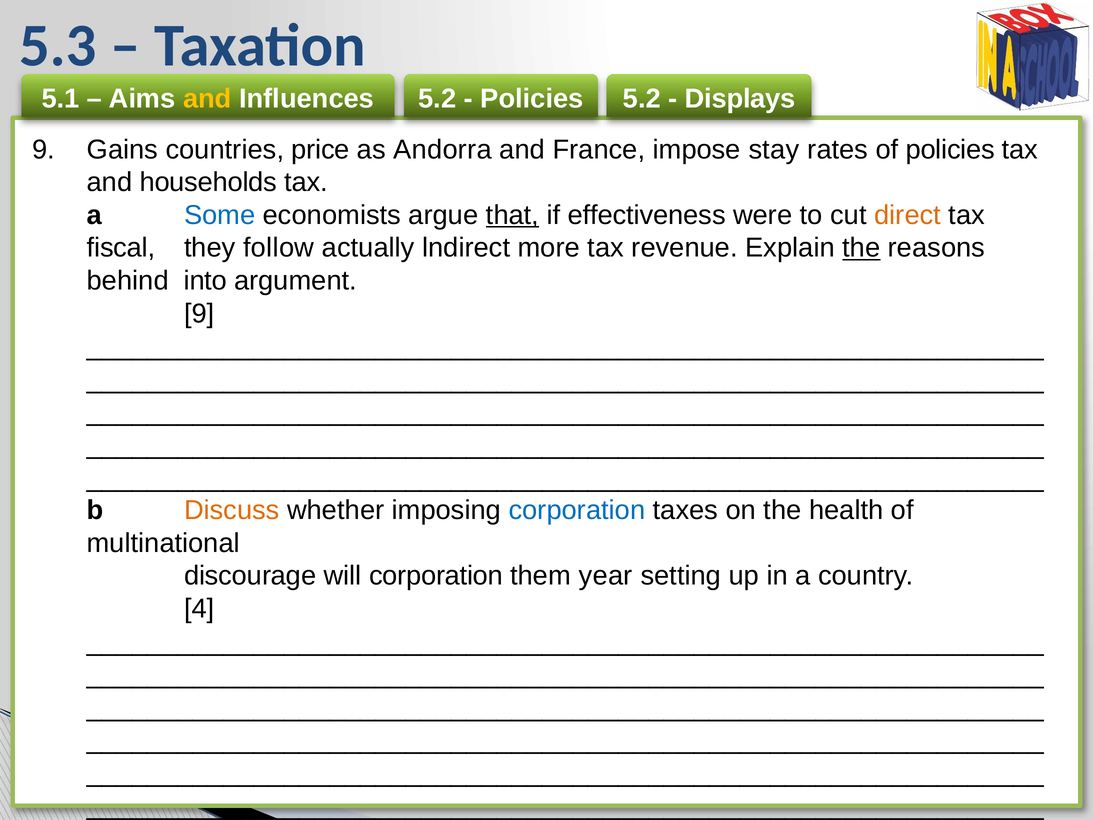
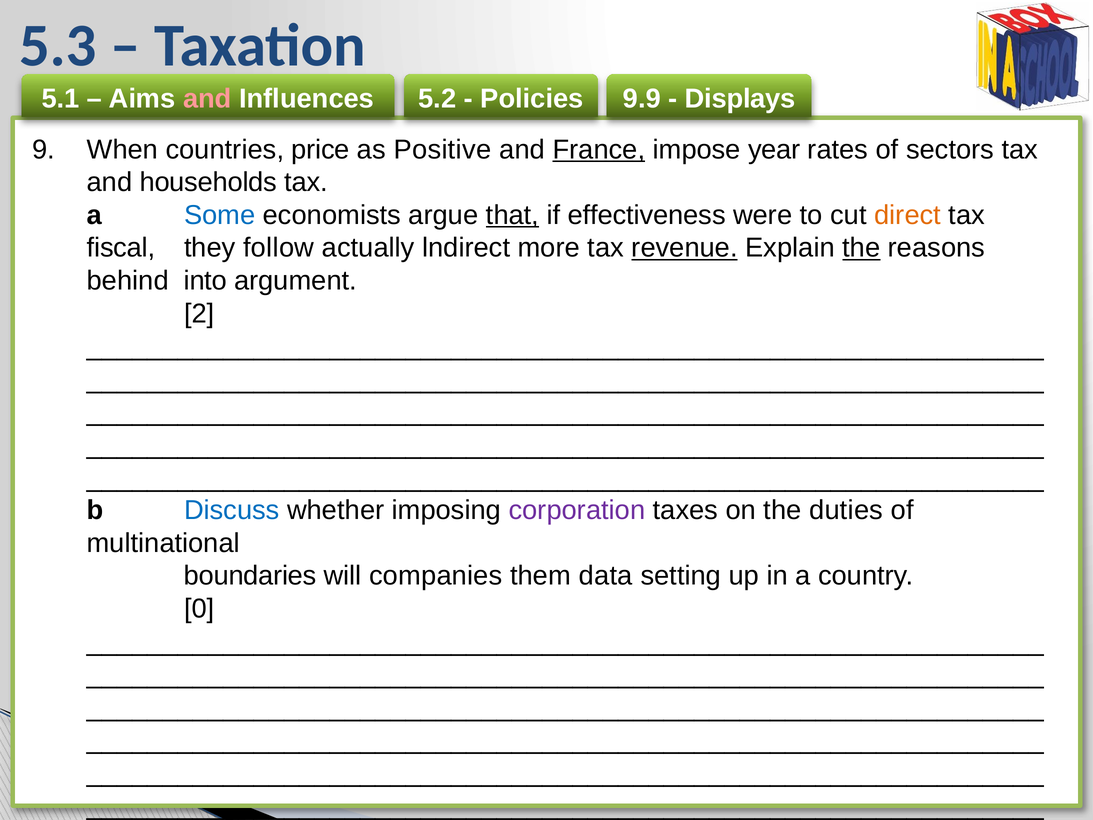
and colour: yellow -> pink (207, 99)
5.2: 5.2 -> 9.9 (642, 99)
Gains: Gains -> When (122, 149)
Andorra: Andorra -> Positive (442, 149)
France underline: none -> present (599, 149)
stay: stay -> year (774, 149)
of policies: policies -> sectors (950, 149)
revenue underline: none -> present (685, 248)
9: 9 -> 2 (199, 313)
Discuss colour: orange -> blue (232, 510)
corporation colour: blue -> purple (577, 510)
health: health -> duties (846, 510)
discourage: discourage -> boundaries (250, 576)
will corporation: corporation -> companies (436, 576)
year: year -> data (606, 576)
4: 4 -> 0 (199, 609)
